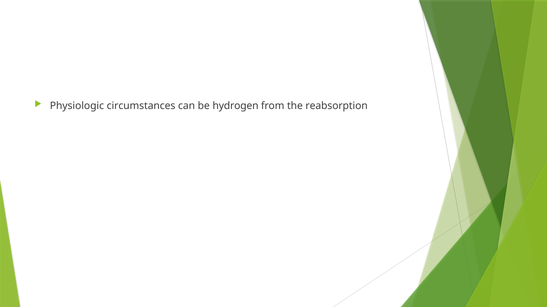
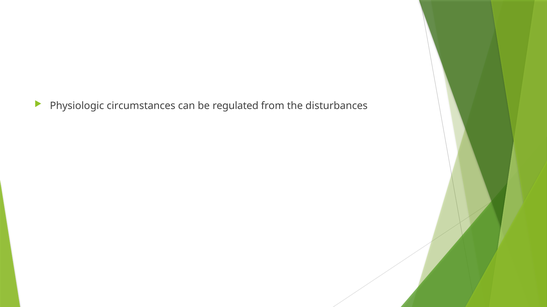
hydrogen: hydrogen -> regulated (236, 106)
reabsorption: reabsorption -> disturbances (337, 106)
